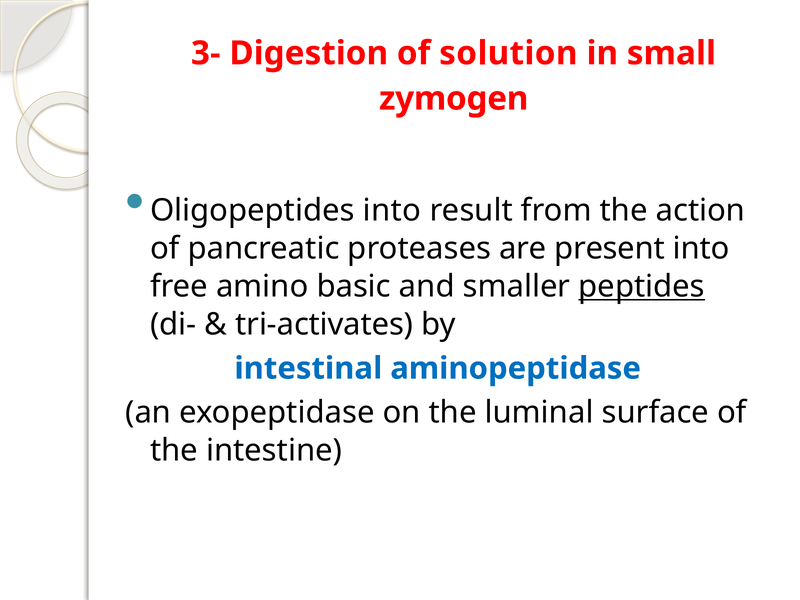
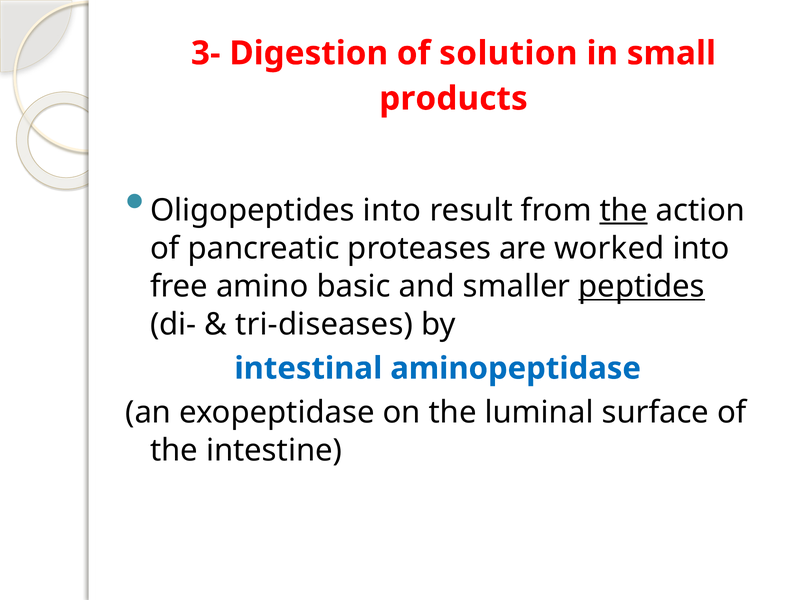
zymogen: zymogen -> products (454, 99)
the underline: none -> present (624, 210)
present: present -> worked (609, 248)
tri-activates: tri-activates -> tri-diseases (324, 324)
